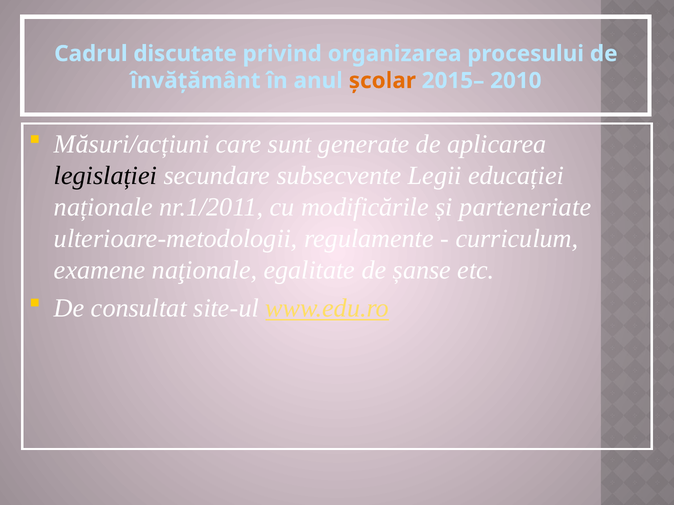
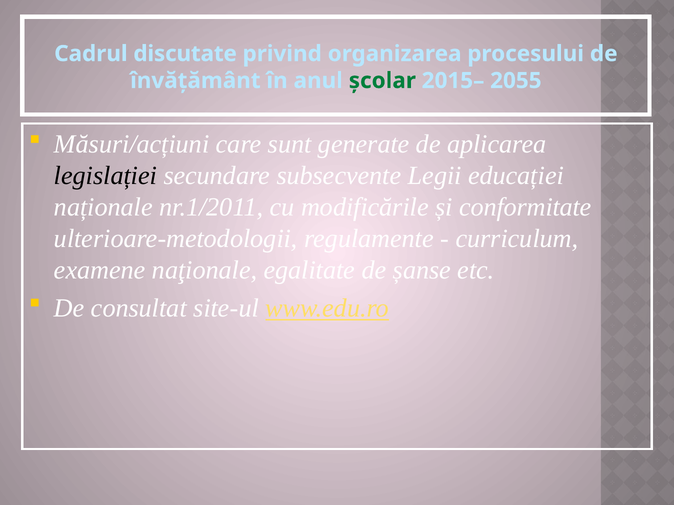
şcolar colour: orange -> green (382, 81)
2010: 2010 -> 2055 (516, 81)
parteneriate: parteneriate -> conformitate (525, 207)
